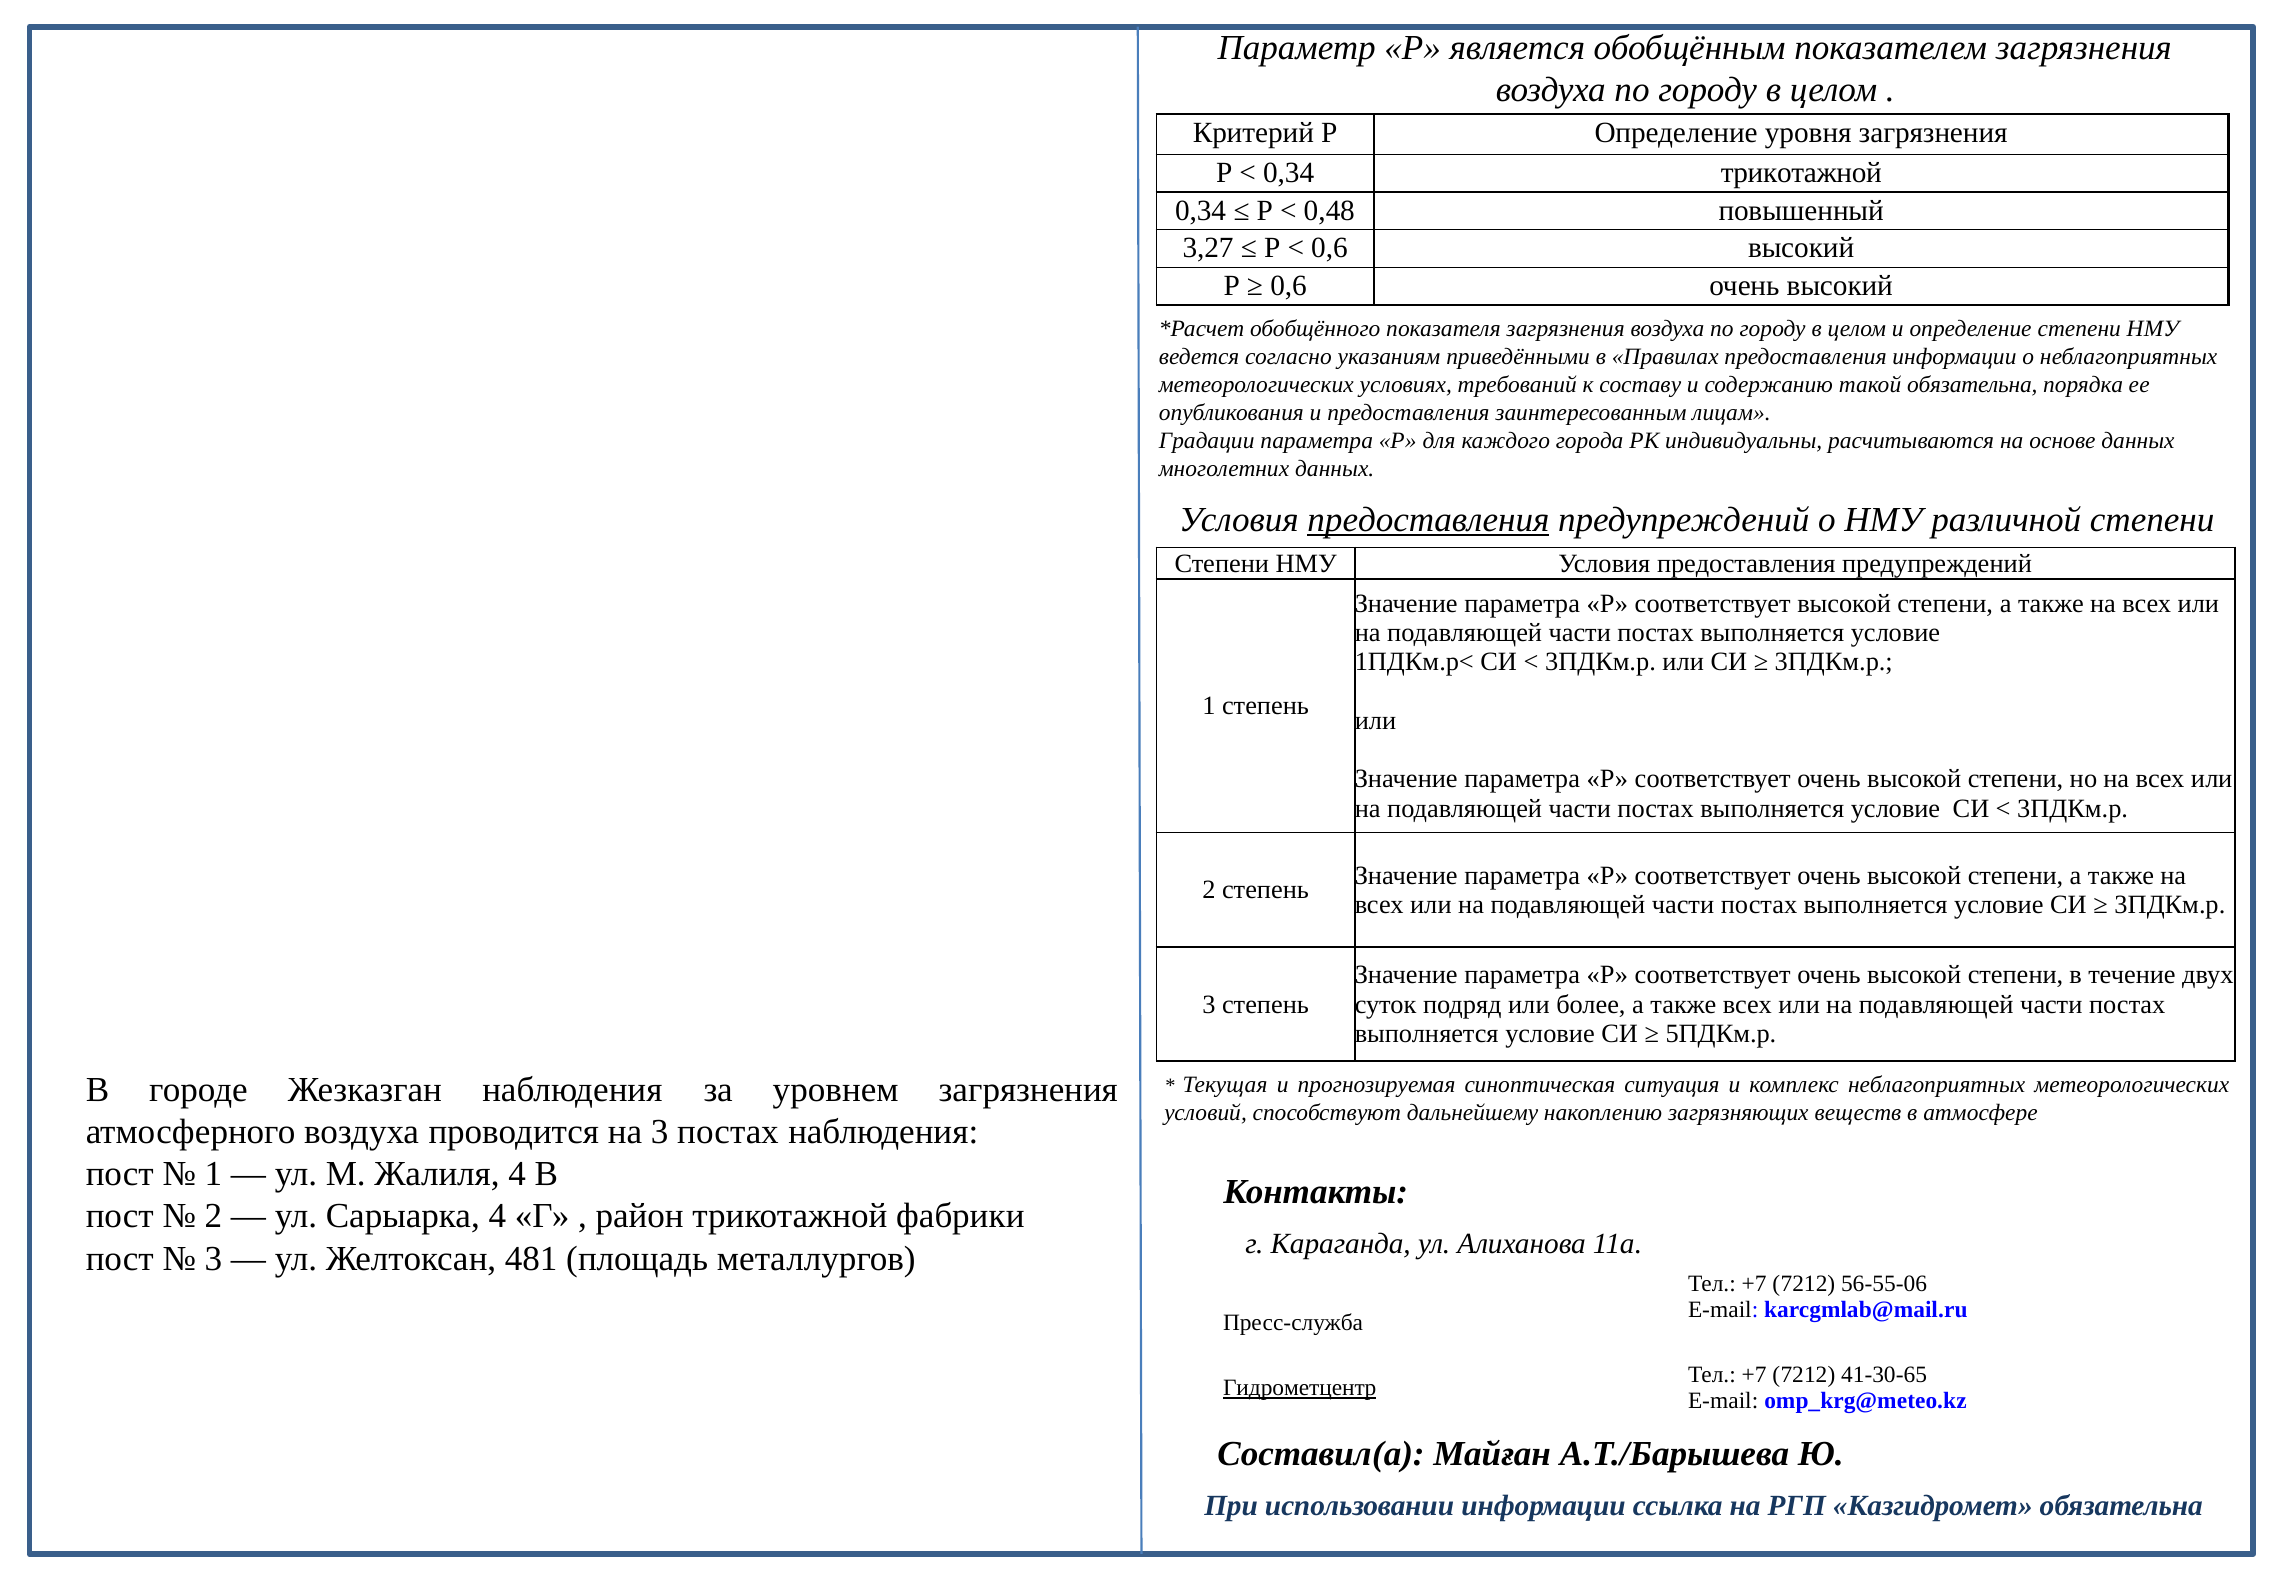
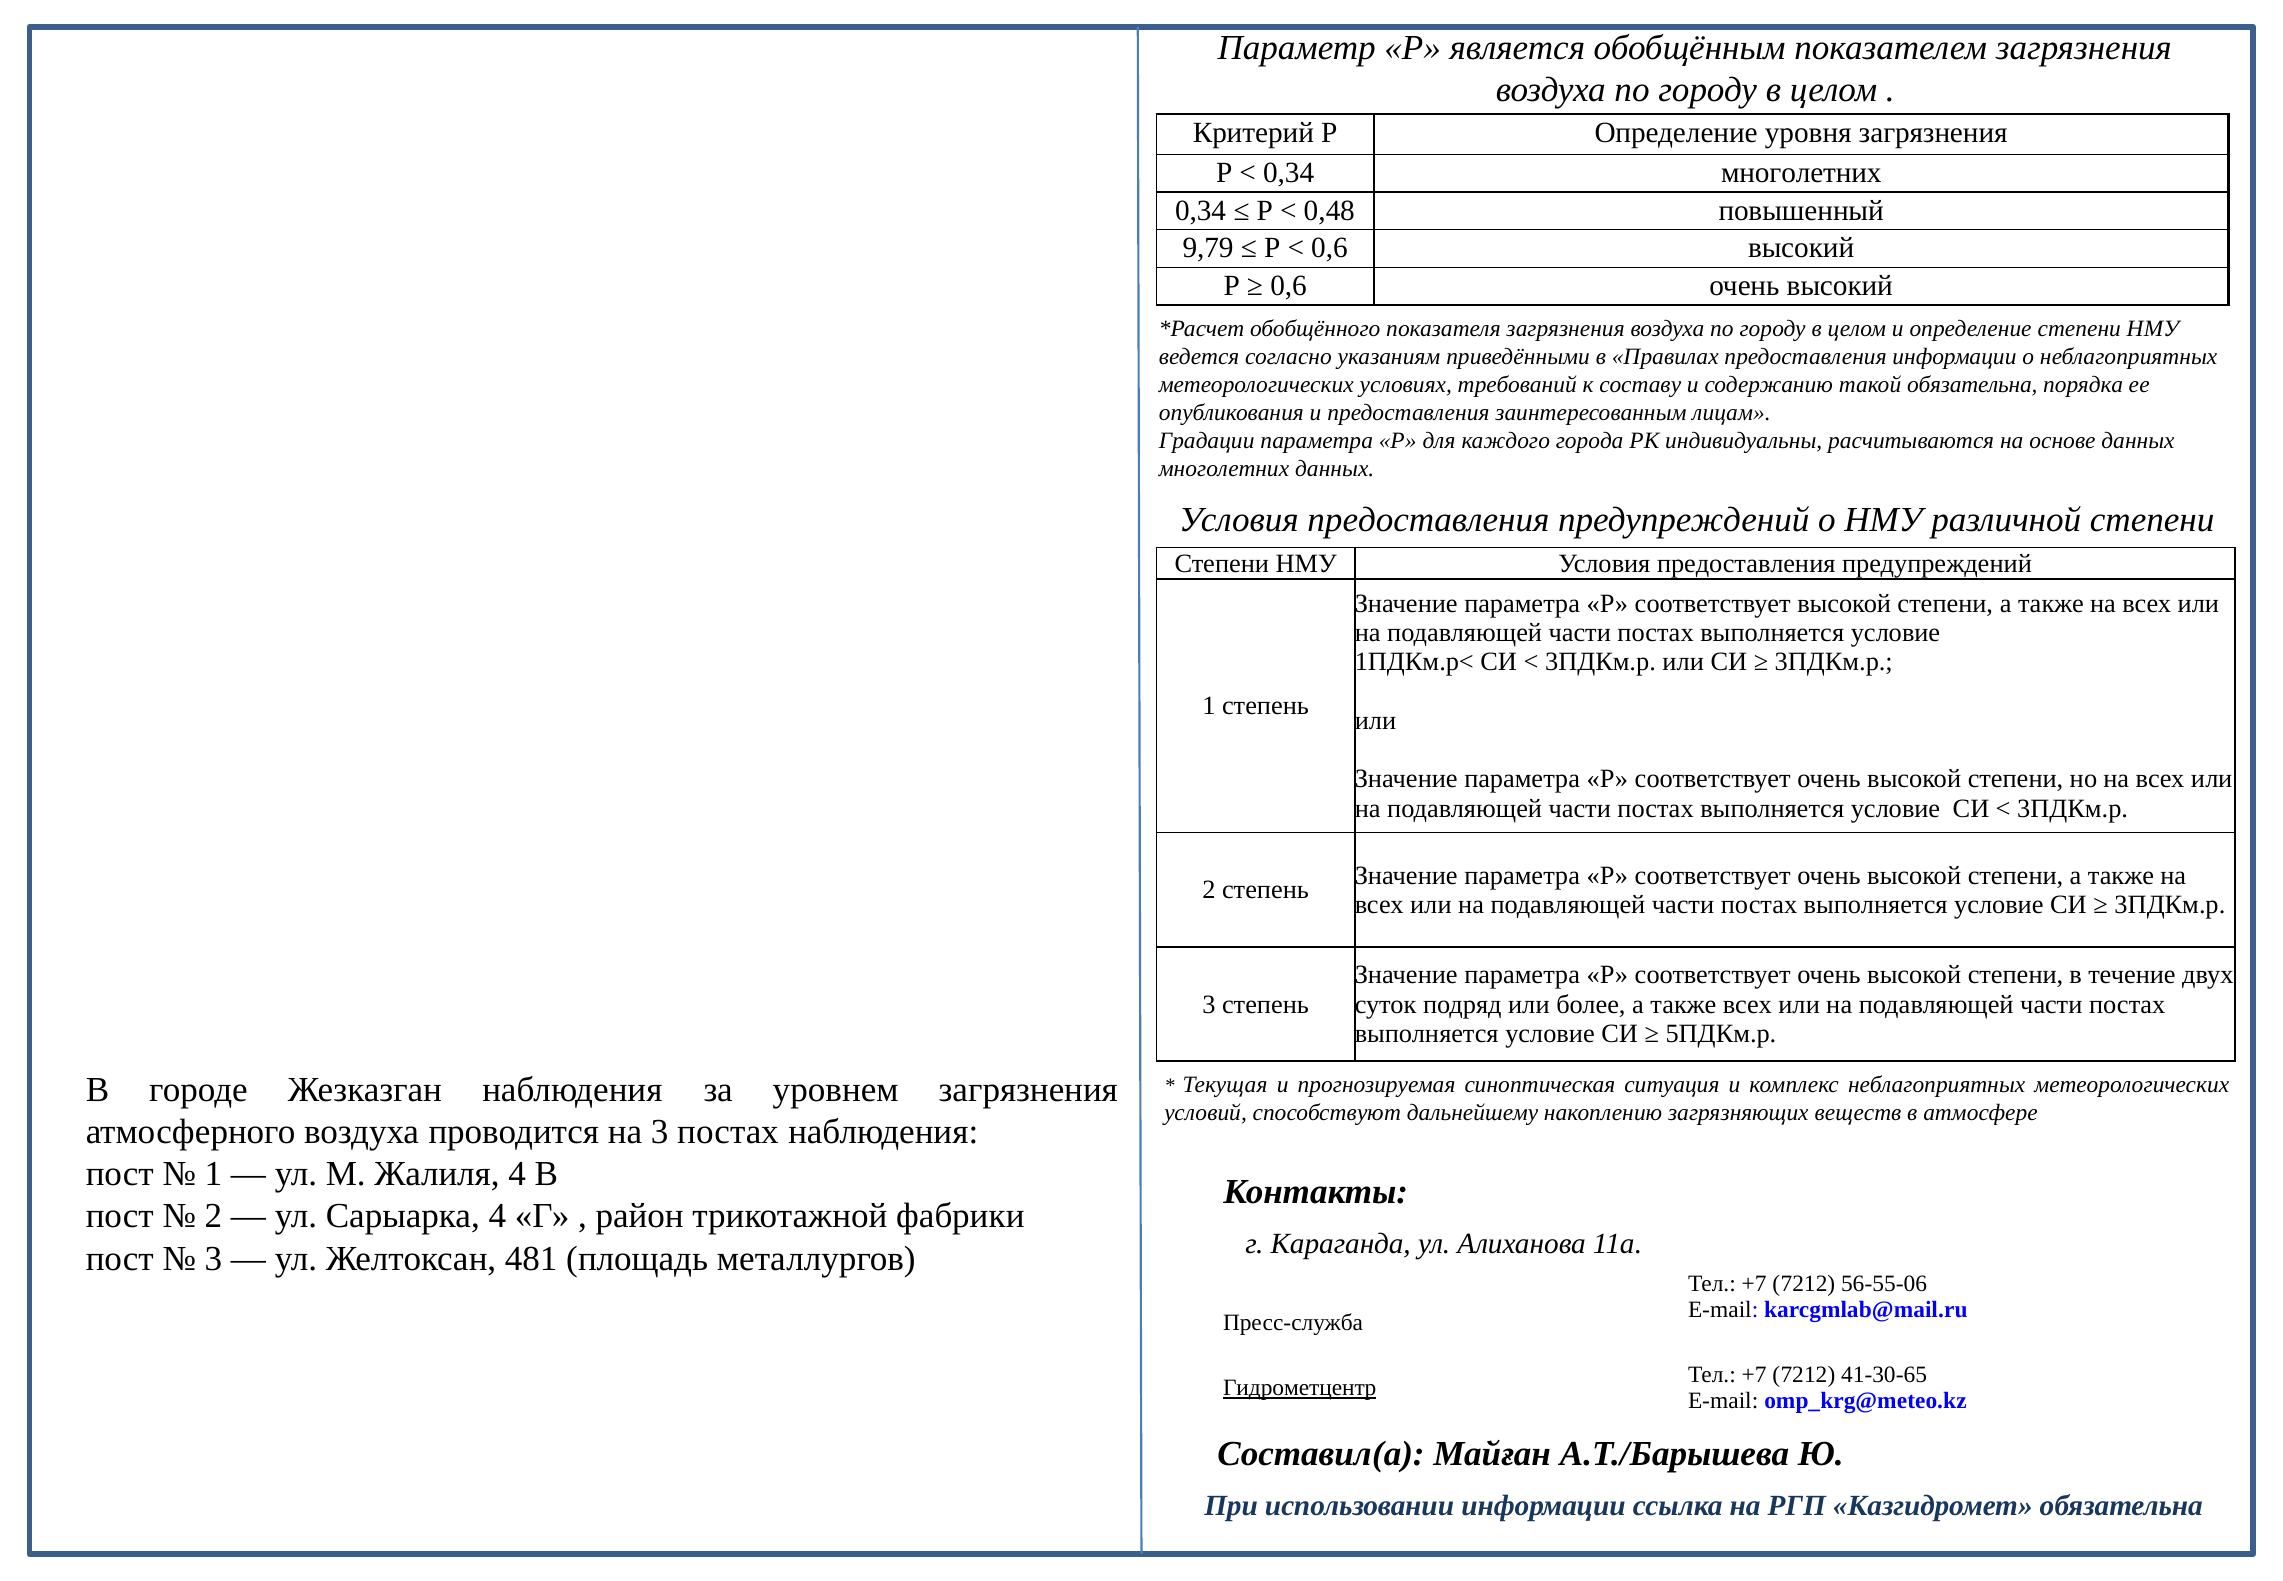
0,34 трикотажной: трикотажной -> многолетних (1801, 173)
3,27: 3,27 -> 9,79 (1208, 248)
предоставления underline: present -> none (1428, 520)
